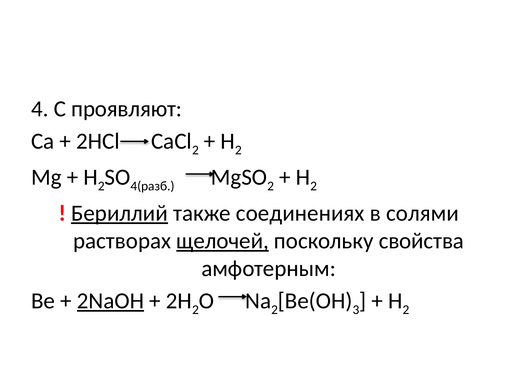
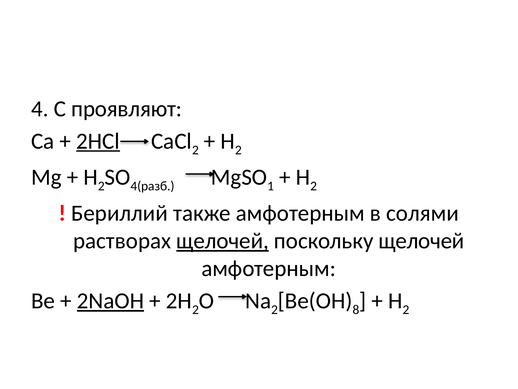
2HCl underline: none -> present (98, 141)
2: 2 -> 1 (271, 186)
Бериллий underline: present -> none (119, 213)
также соединениях: соединениях -> амфотерным (300, 213)
поскольку свойства: свойства -> щелочей (421, 241)
3: 3 -> 8 (356, 309)
